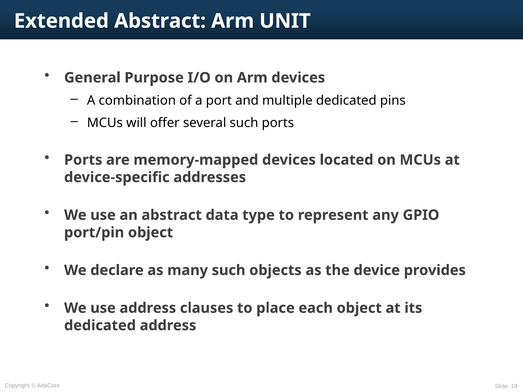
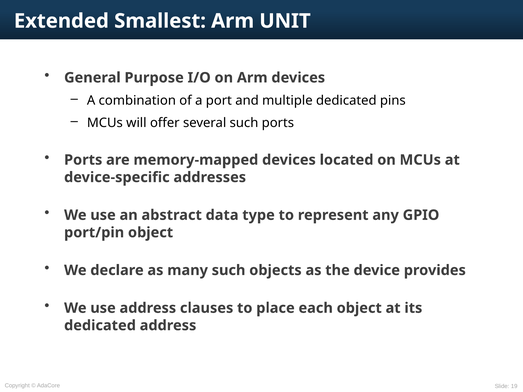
Extended Abstract: Abstract -> Smallest (160, 21)
